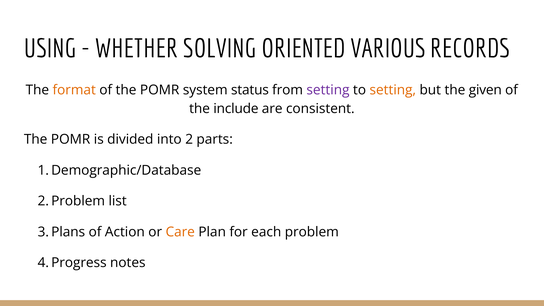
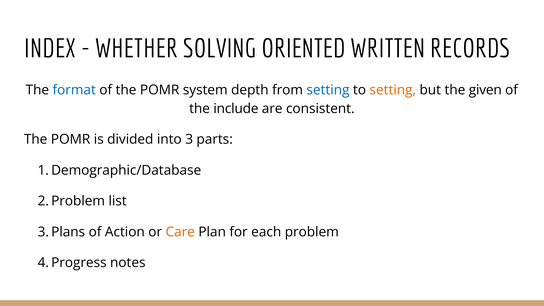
USING: USING -> INDEX (50, 49)
VARIOUS: VARIOUS -> WRITTEN (388, 49)
format colour: orange -> blue (74, 90)
status: status -> depth (250, 90)
setting colour: purple -> blue (328, 90)
2: 2 -> 3 (189, 139)
